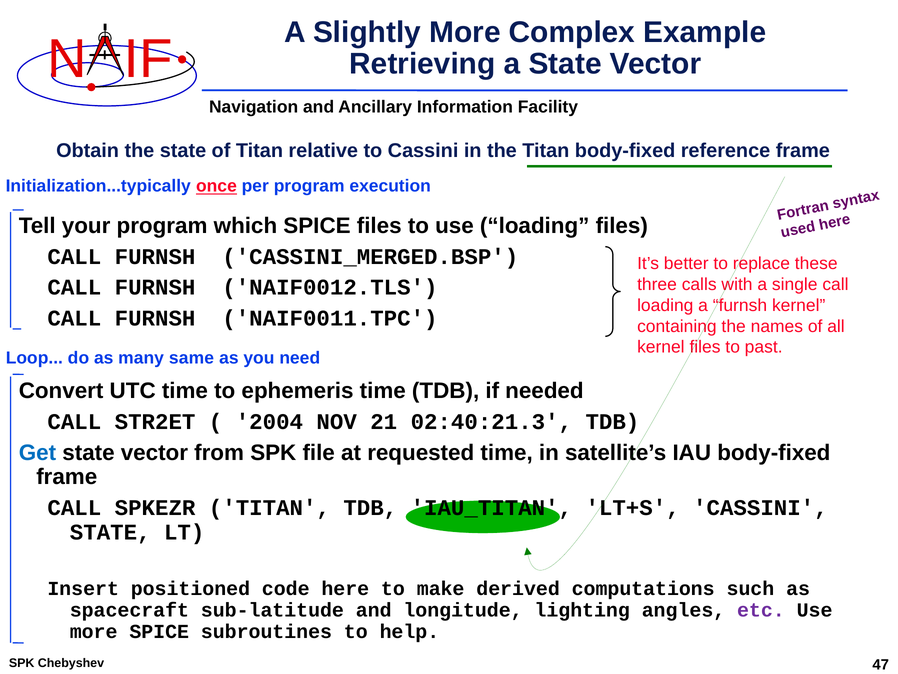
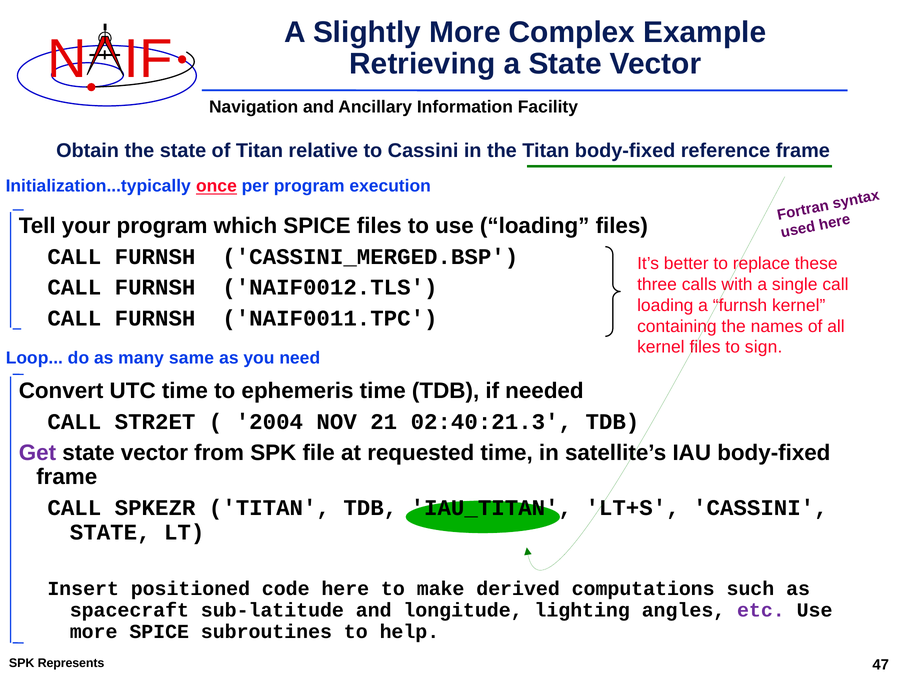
past: past -> sign (764, 347)
Get colour: blue -> purple (37, 453)
Chebyshev: Chebyshev -> Represents (71, 663)
